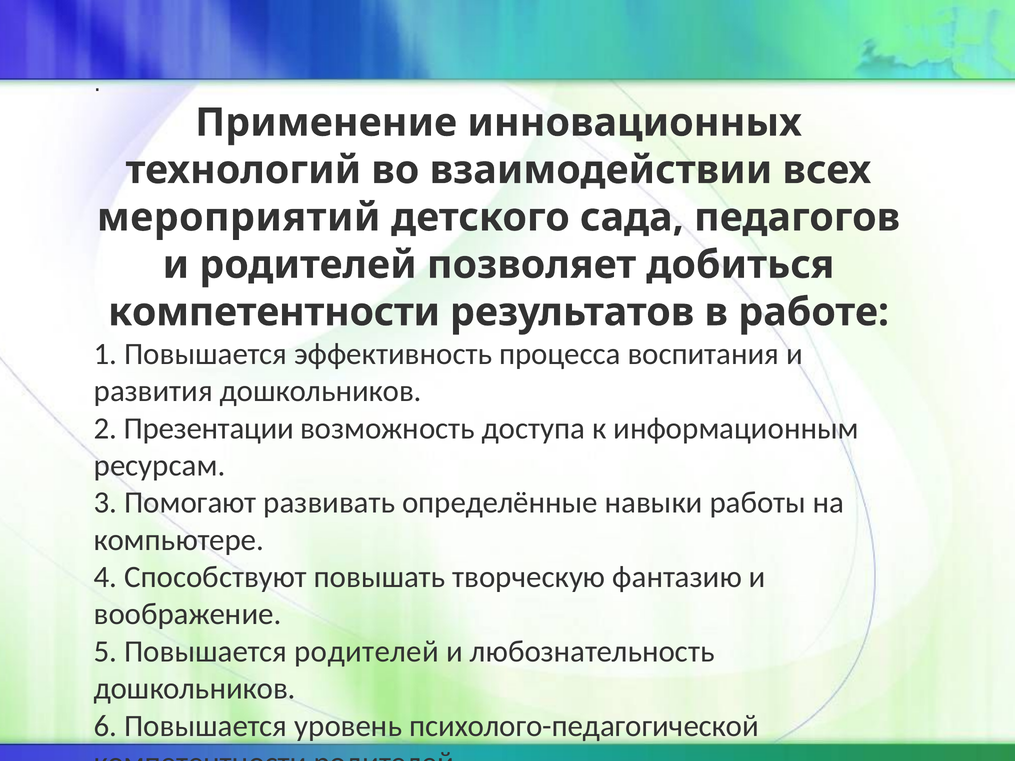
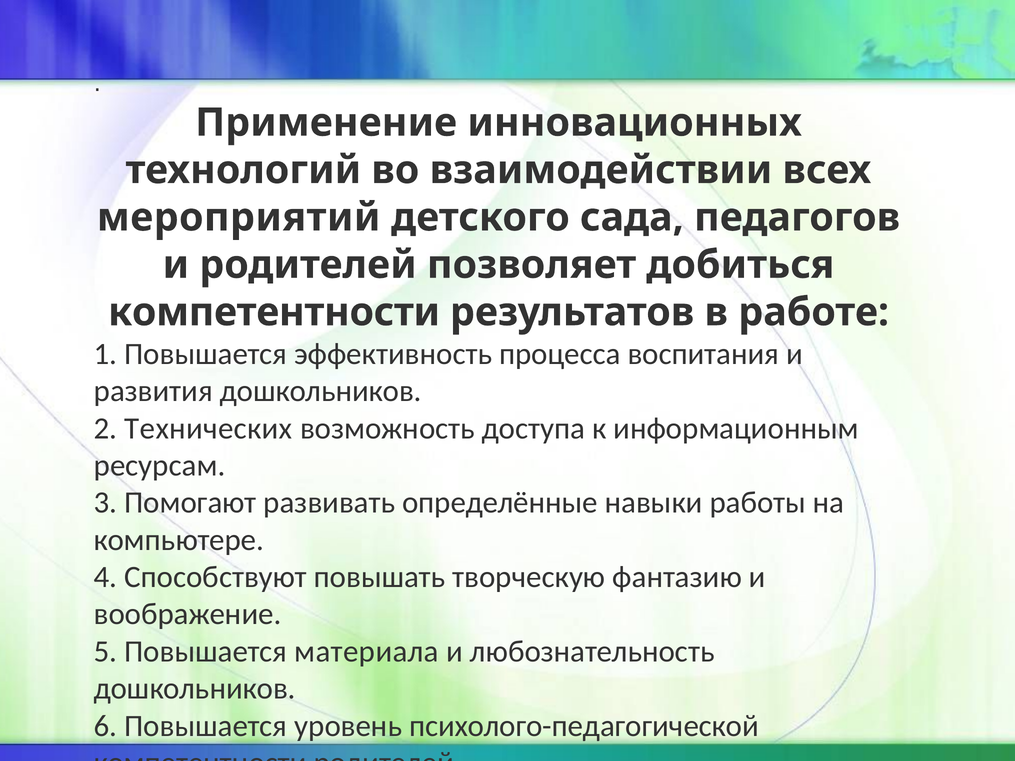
Презентации: Презентации -> Технических (208, 428)
Повышается родителей: родителей -> материала (367, 652)
